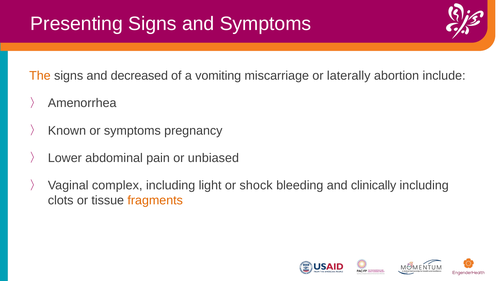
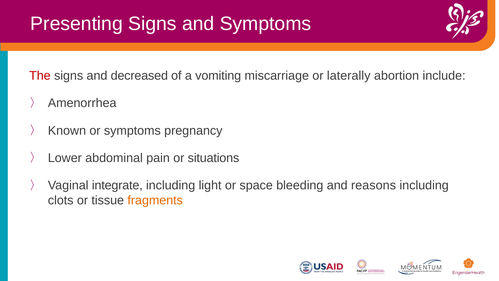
The colour: orange -> red (40, 76)
unbiased: unbiased -> situations (214, 158)
complex: complex -> integrate (117, 185)
shock: shock -> space (256, 185)
clinically: clinically -> reasons (374, 185)
